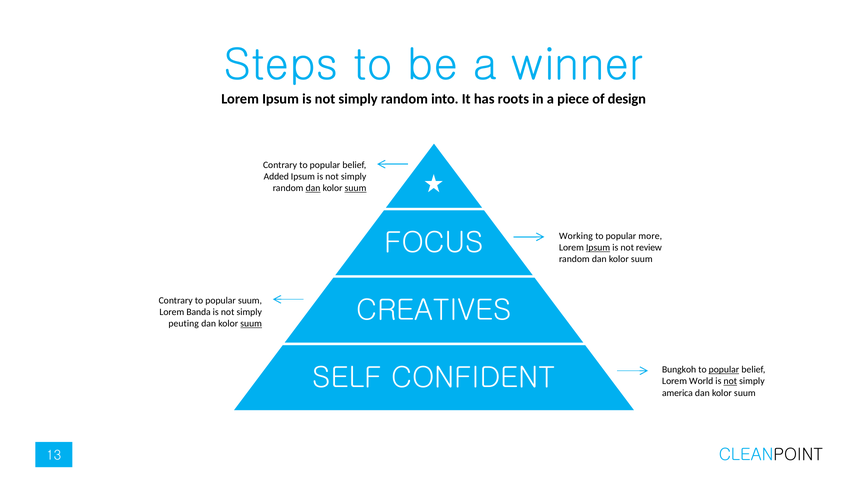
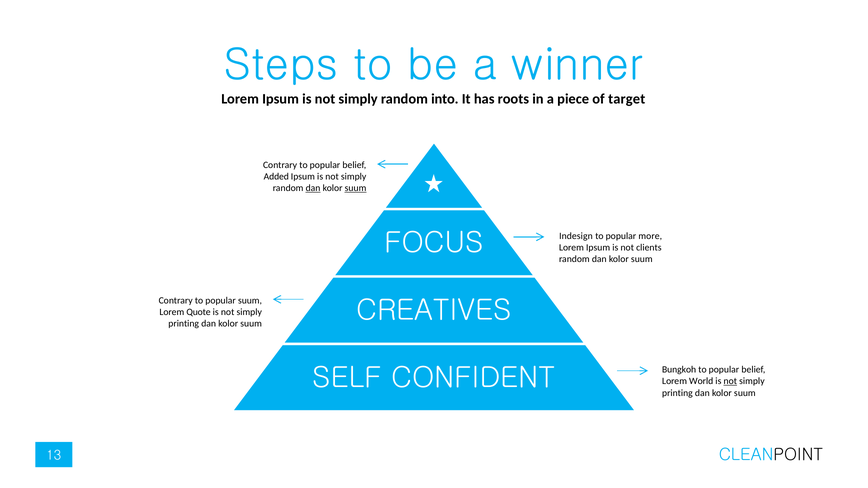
design: design -> target (627, 99)
Working: Working -> Indesign (576, 236)
Ipsum underline: present -> none (598, 248)
review: review -> clients (649, 248)
Banda: Banda -> Quote (199, 312)
peuting: peuting -> printing (184, 324)
suum underline: present -> none (251, 324)
popular underline: present -> none (724, 370)
america: america -> printing (677, 393)
